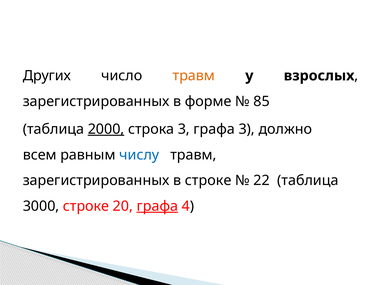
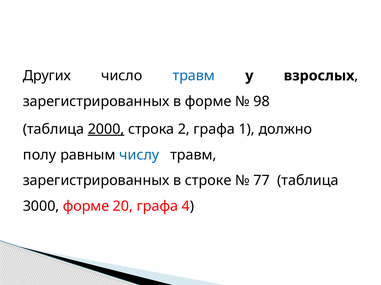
травм colour: orange -> blue (194, 76)
85: 85 -> 98 (262, 102)
строка 3: 3 -> 2 (184, 129)
графа 3: 3 -> 1 (247, 129)
всем: всем -> полу (40, 155)
22: 22 -> 77 (262, 181)
3000 строке: строке -> форме (86, 207)
графа underline: present -> none (157, 207)
